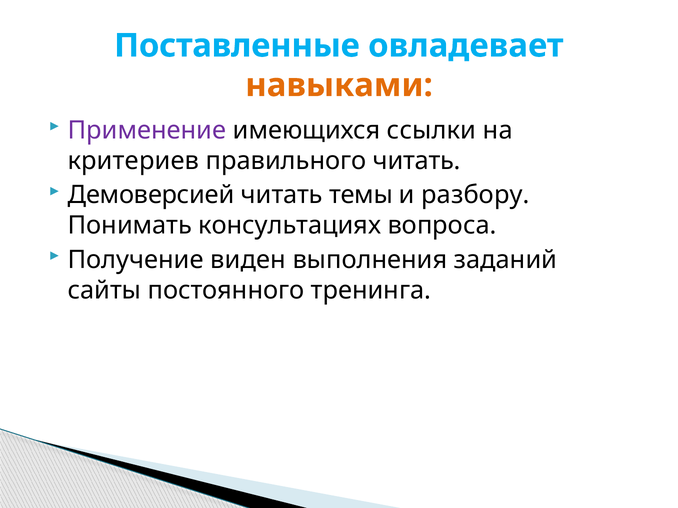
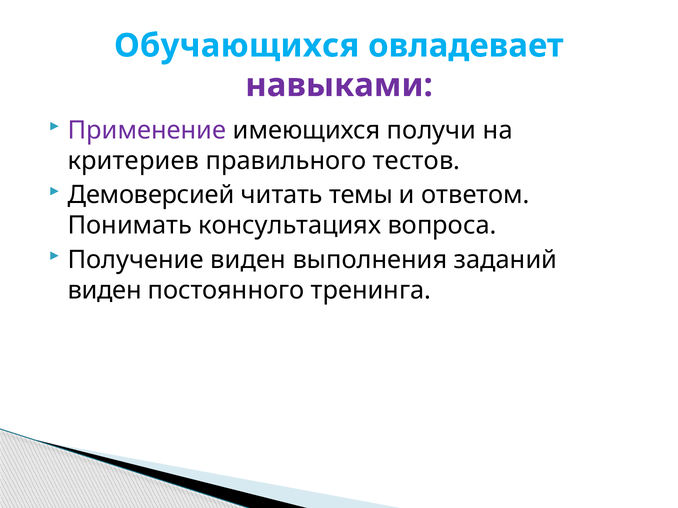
Поставленные: Поставленные -> Обучающихся (237, 46)
навыками colour: orange -> purple (339, 85)
ссылки: ссылки -> получи (432, 130)
правильного читать: читать -> тестов (417, 161)
разбору: разбору -> ответом (476, 195)
сайты: сайты -> виден (105, 290)
